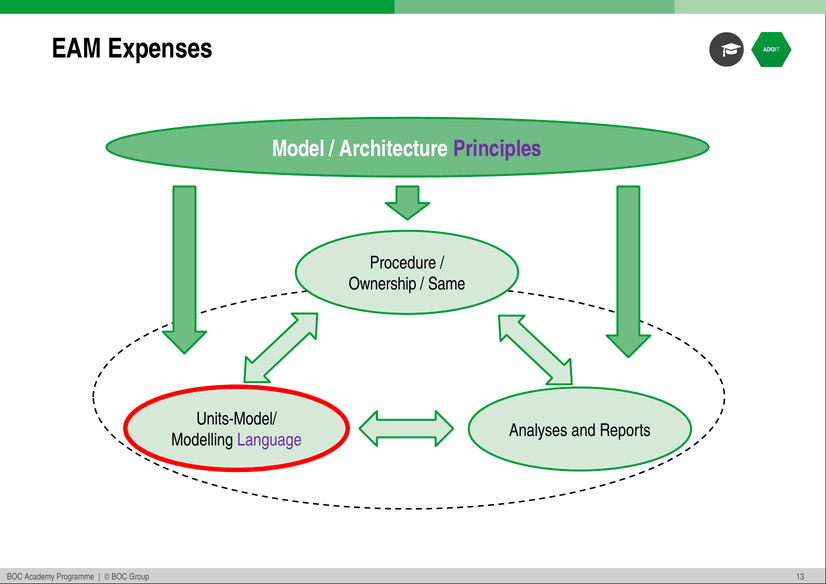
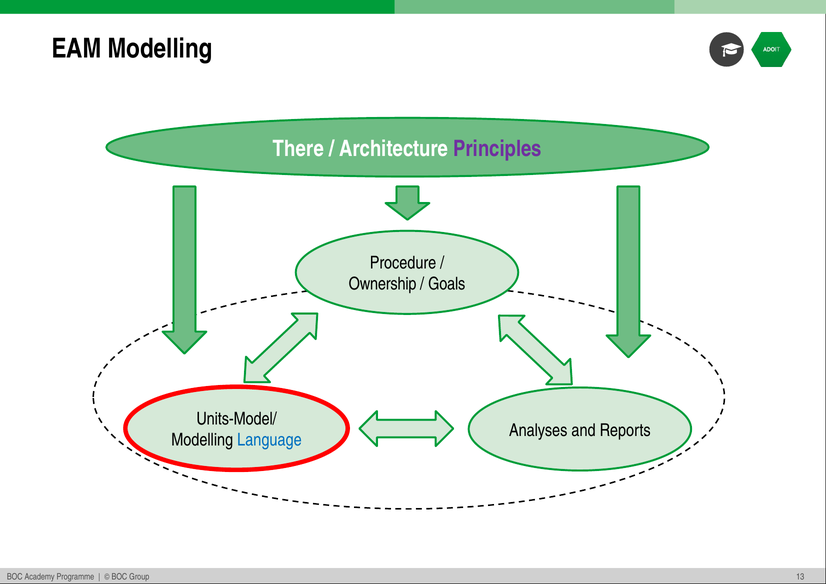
EAM Expenses: Expenses -> Modelling (160, 49)
Model: Model -> There (298, 149)
Same: Same -> Goals (447, 284)
Language colour: purple -> blue (269, 440)
